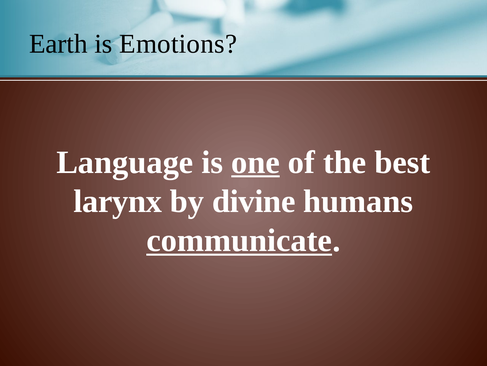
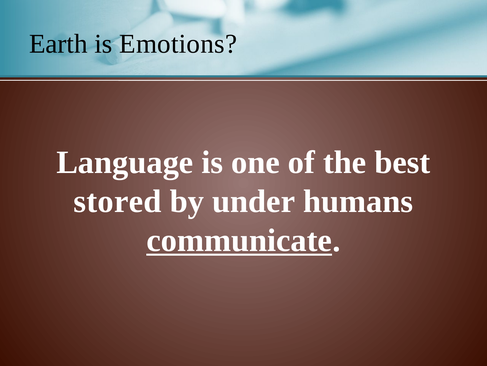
one underline: present -> none (256, 162)
larynx: larynx -> stored (117, 201)
divine: divine -> under (254, 201)
